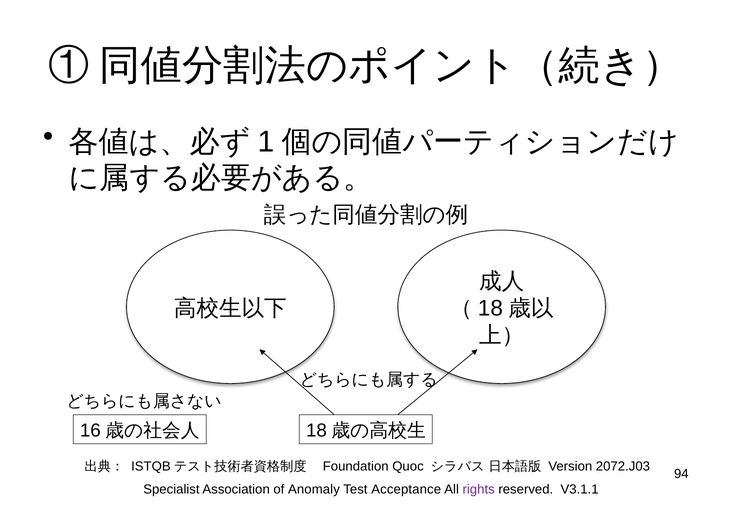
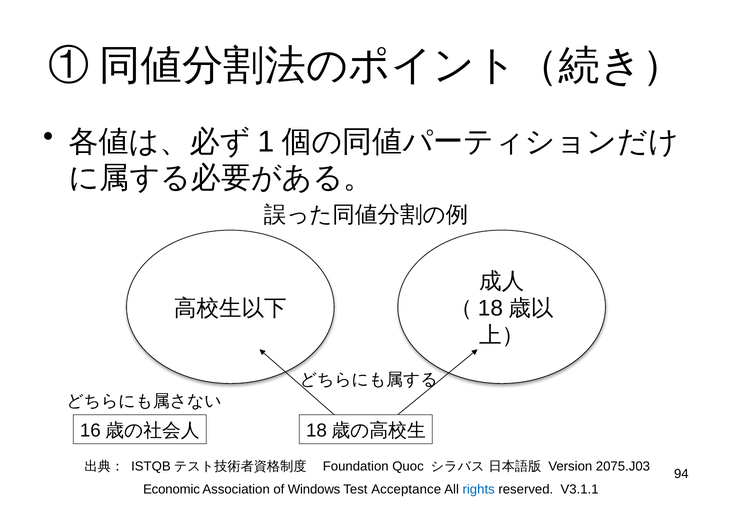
2072.J03: 2072.J03 -> 2075.J03 (623, 466)
Specialist: Specialist -> Economic (172, 489)
Anomaly: Anomaly -> Windows (314, 489)
rights colour: purple -> blue (479, 489)
